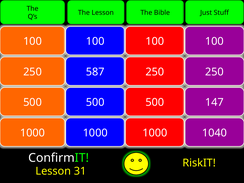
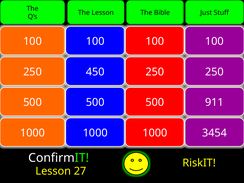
587: 587 -> 450 (95, 72)
147: 147 -> 911 (214, 102)
1040: 1040 -> 3454 (215, 133)
31: 31 -> 27 (80, 171)
